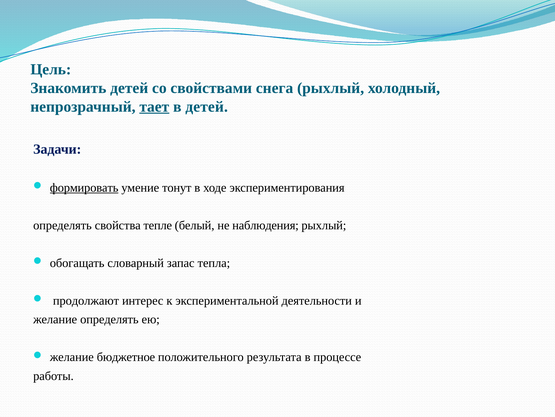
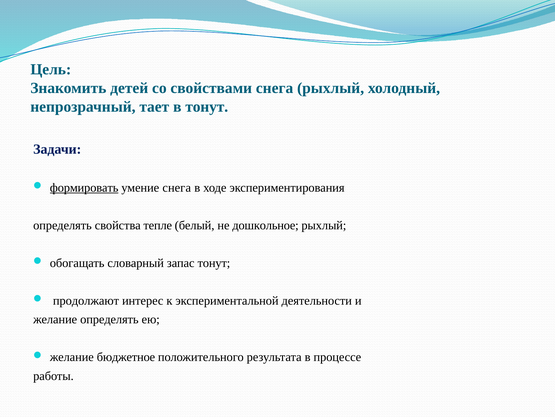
тает underline: present -> none (154, 106)
в детей: детей -> тонут (207, 106)
умение тонут: тонут -> снега (177, 187)
наблюдения: наблюдения -> дошкольное (266, 225)
запас тепла: тепла -> тонут (214, 263)
